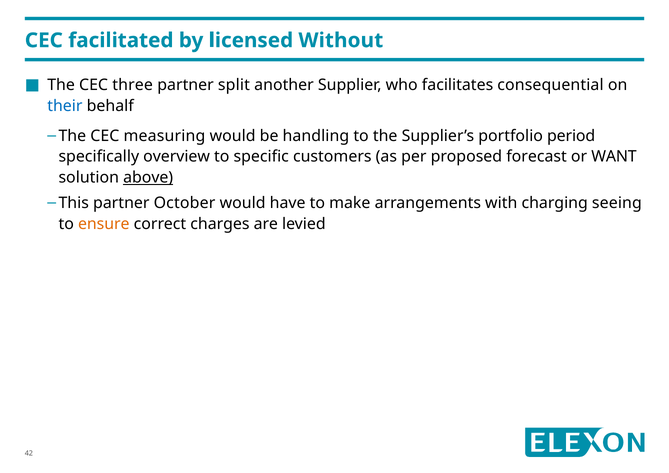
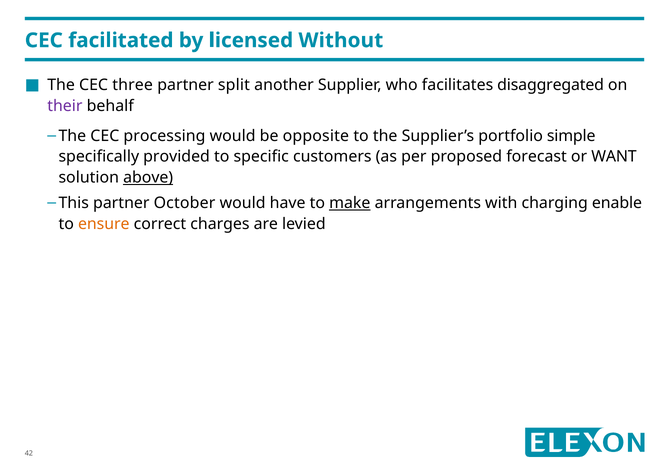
consequential: consequential -> disaggregated (551, 85)
their colour: blue -> purple (65, 106)
measuring: measuring -> processing (164, 136)
handling: handling -> opposite (316, 136)
period: period -> simple (571, 136)
overview: overview -> provided (177, 157)
make underline: none -> present (350, 203)
seeing: seeing -> enable (617, 203)
